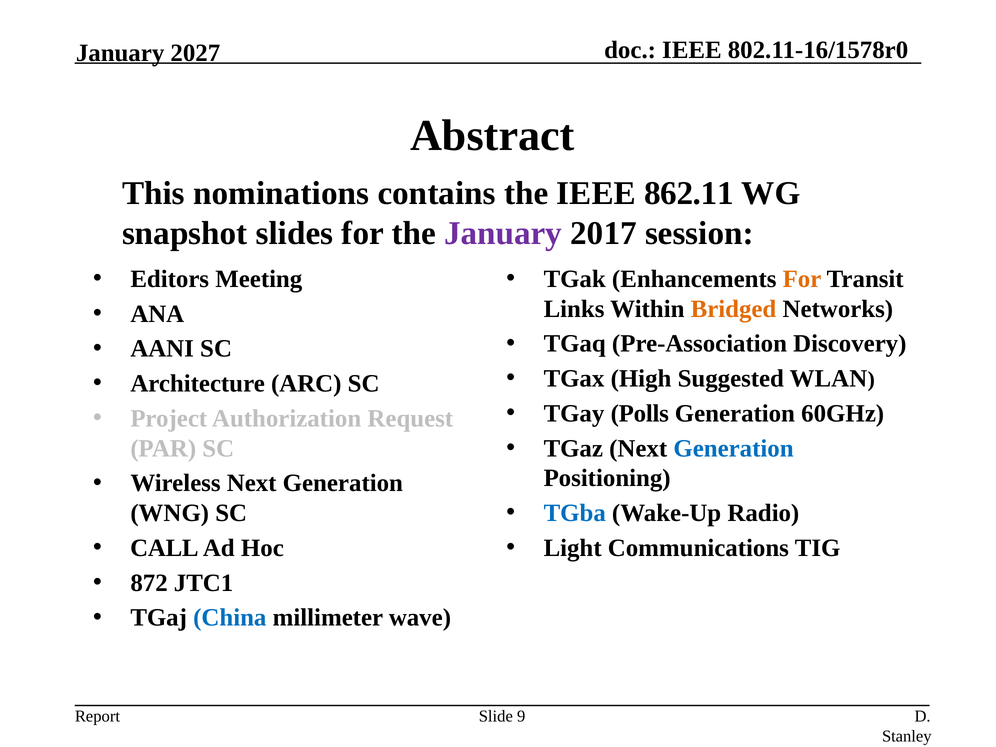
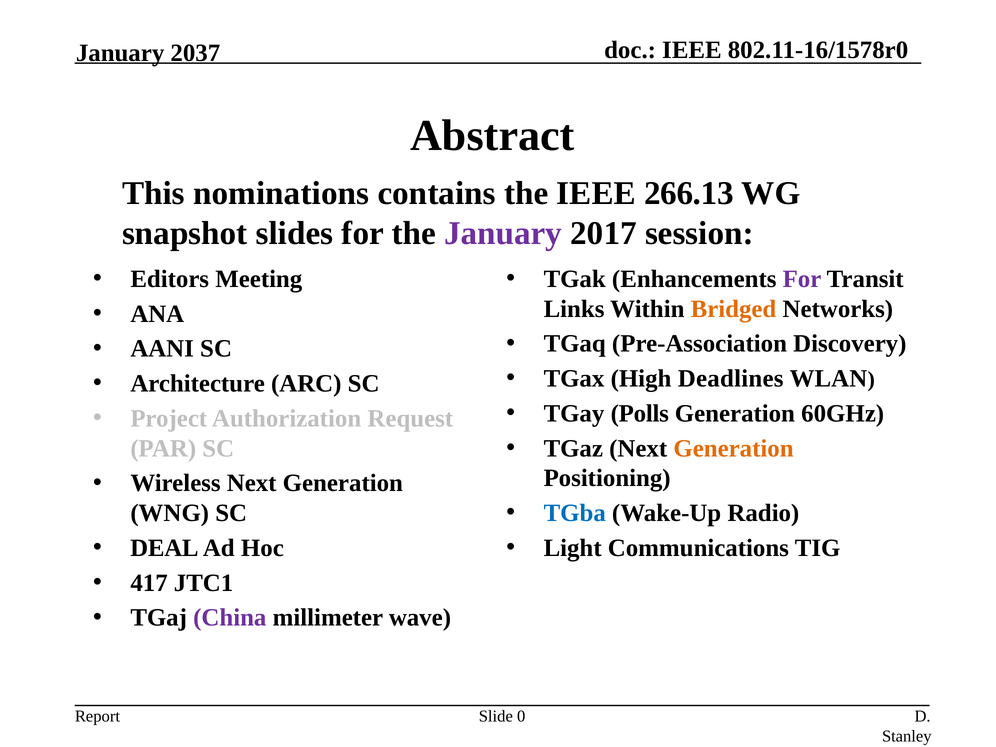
2027: 2027 -> 2037 (195, 53)
862.11: 862.11 -> 266.13 (689, 193)
For colour: orange -> purple (802, 279)
Suggested: Suggested -> Deadlines (731, 379)
Generation colour: blue -> orange (734, 448)
CALL: CALL -> DEAL (164, 548)
872: 872 -> 417 (149, 583)
China colour: blue -> purple (230, 618)
9: 9 -> 0 (521, 716)
